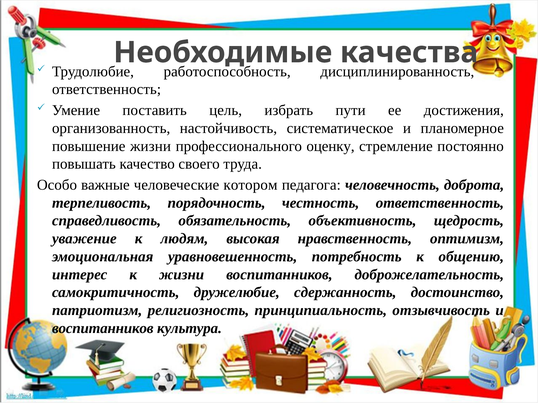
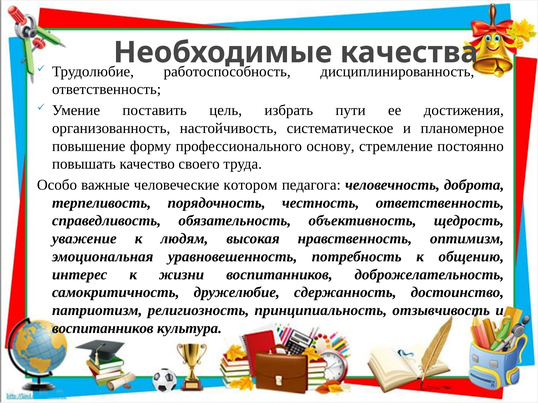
повышение жизни: жизни -> форму (151, 146)
оценку: оценку -> основу (331, 146)
